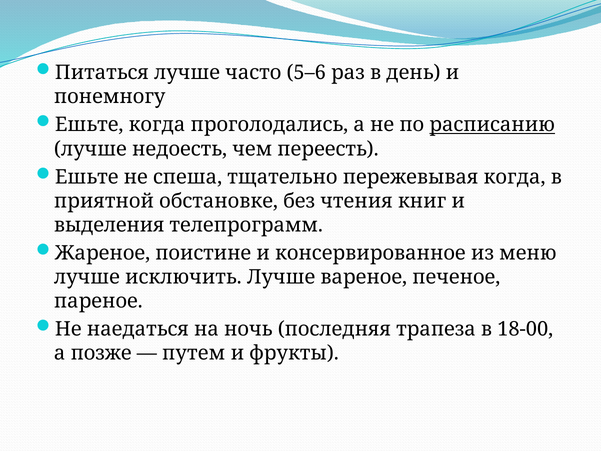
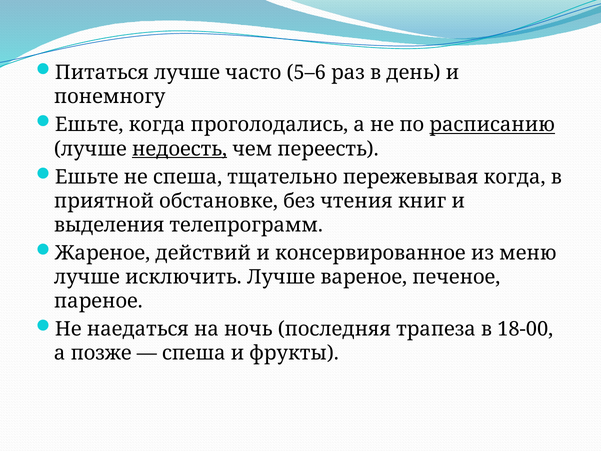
недоесть underline: none -> present (180, 149)
поистине: поистине -> действий (203, 253)
путем: путем -> спеша (194, 353)
